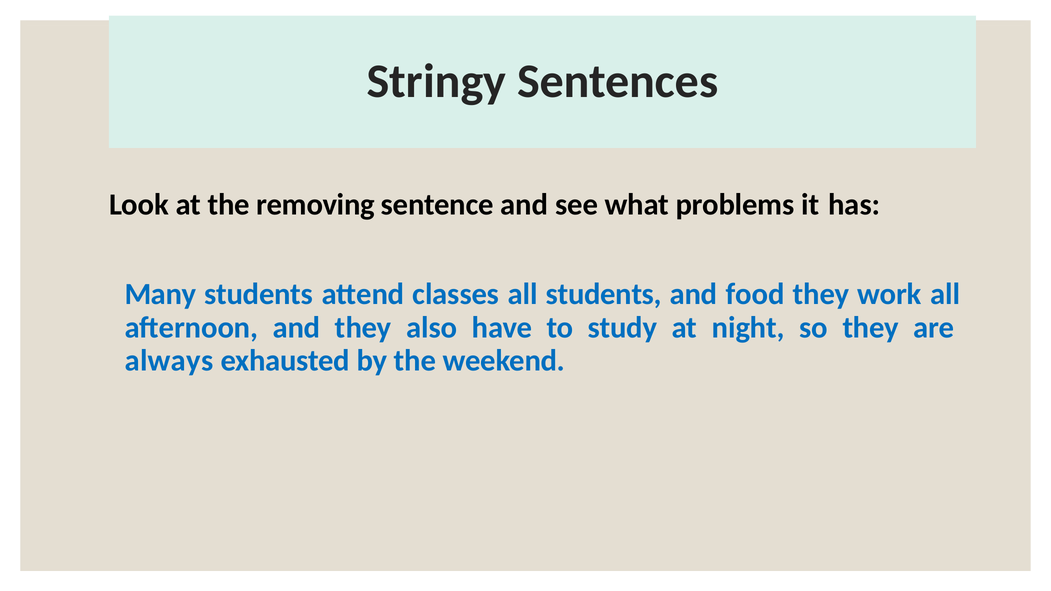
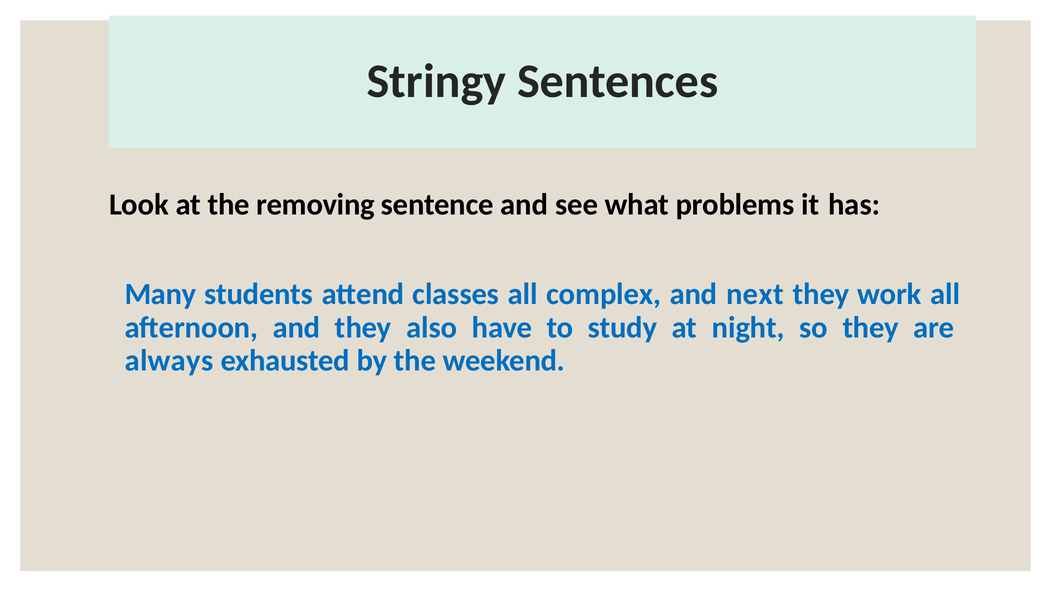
all students: students -> complex (604, 294)
food: food -> next (755, 294)
